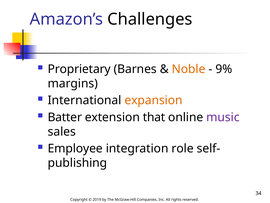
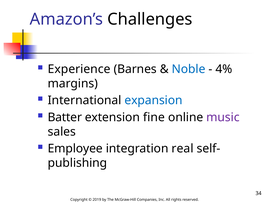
Proprietary: Proprietary -> Experience (79, 69)
Noble colour: orange -> blue (189, 69)
9%: 9% -> 4% (224, 69)
expansion colour: orange -> blue (153, 100)
that: that -> fine (154, 117)
role: role -> real (183, 148)
